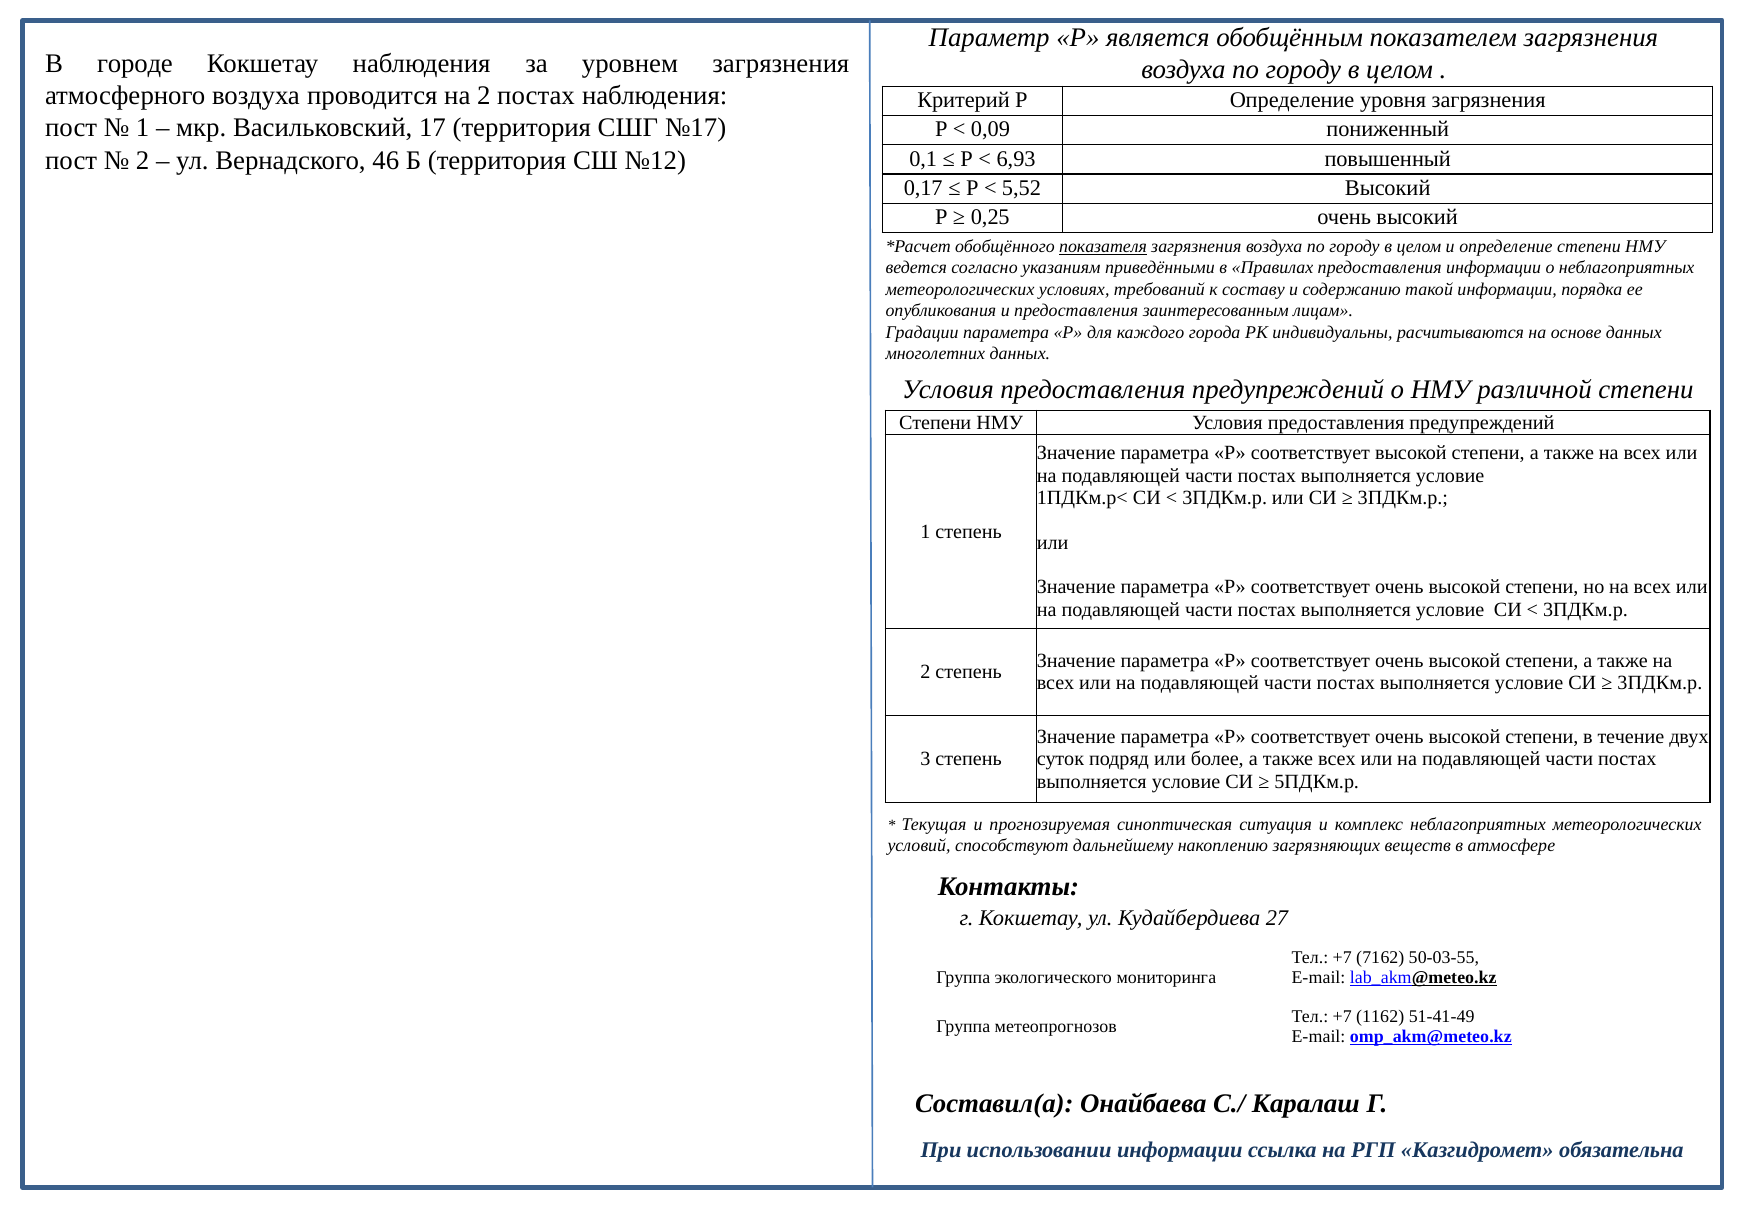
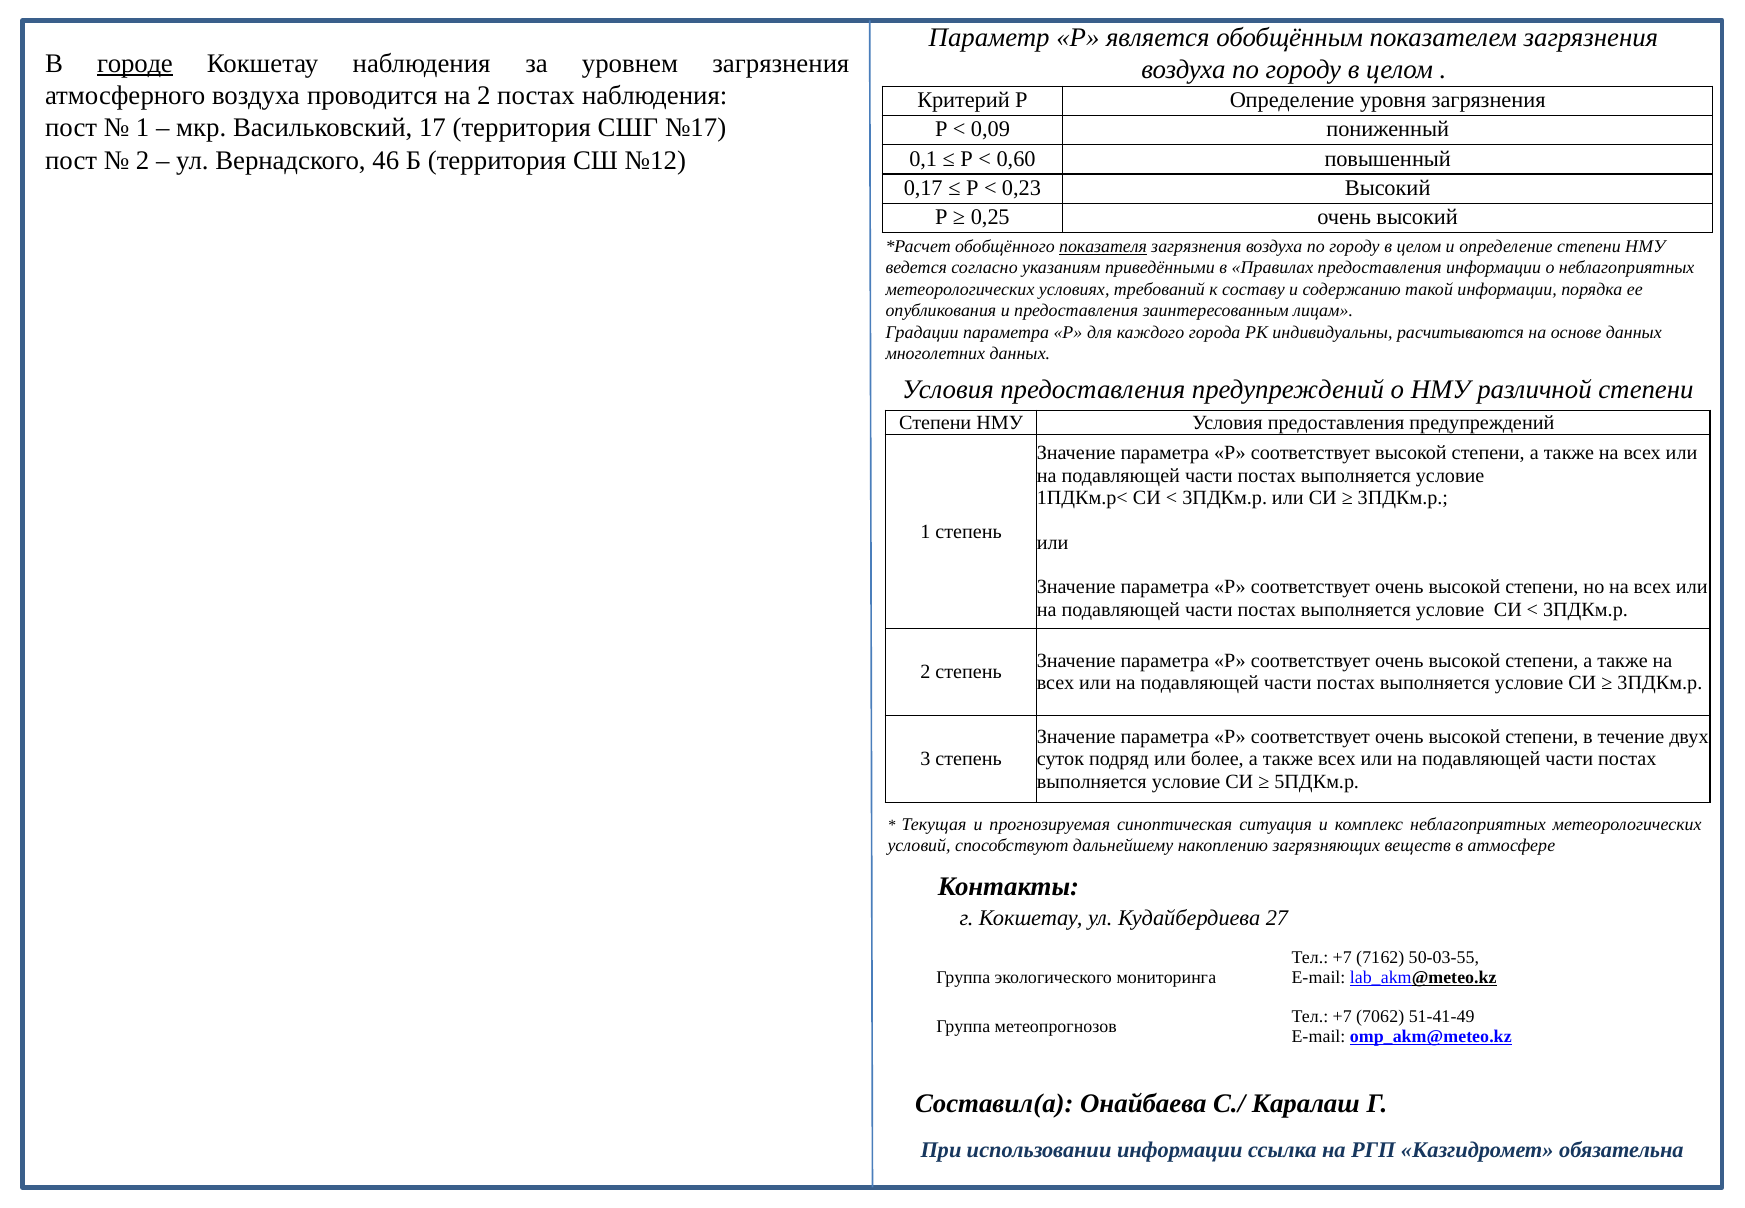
городе underline: none -> present (135, 64)
6,93: 6,93 -> 0,60 (1016, 159)
5,52: 5,52 -> 0,23 (1022, 188)
1162: 1162 -> 7062 (1380, 1017)
